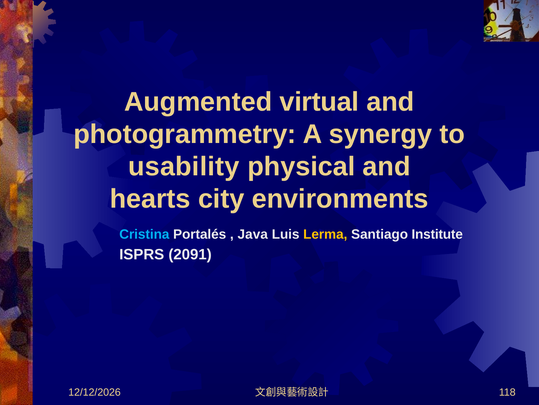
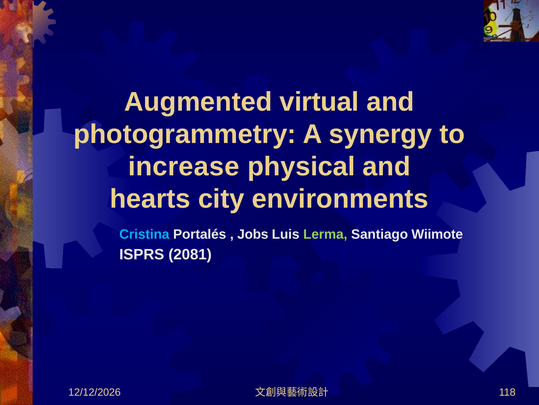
usability: usability -> increase (184, 166)
Java: Java -> Jobs (253, 234)
Lerma colour: yellow -> light green (325, 234)
Institute: Institute -> Wiimote (437, 234)
2091: 2091 -> 2081 (190, 254)
